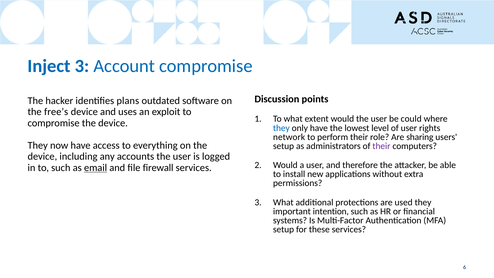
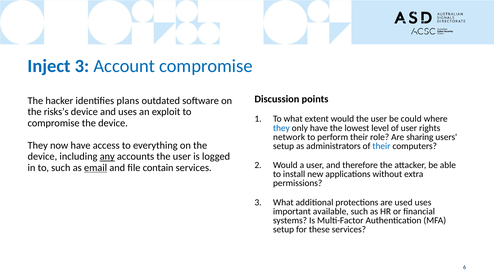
free’s: free’s -> risks’s (56, 112)
their colour: purple -> blue (381, 146)
any underline: none -> present (107, 157)
firewall: firewall -> contain (158, 168)
used they: they -> uses (423, 202)
intention: intention -> available (331, 211)
